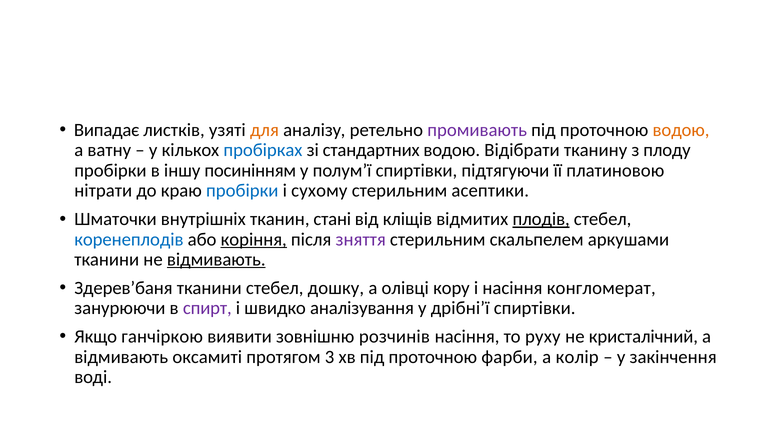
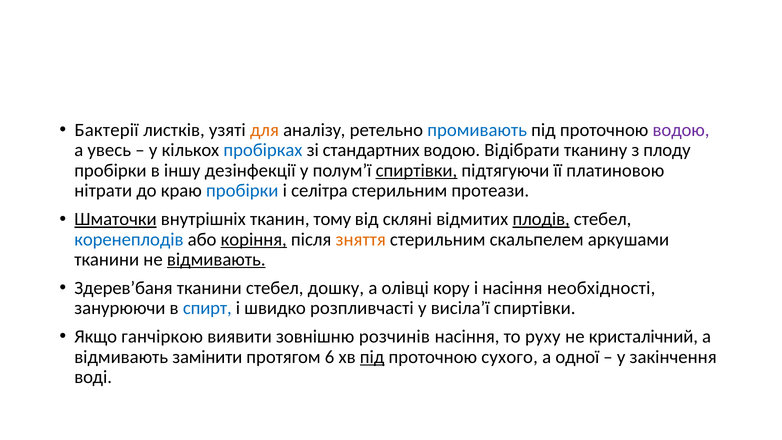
Випадає: Випадає -> Бактерії (107, 130)
промивають colour: purple -> blue (477, 130)
водою colour: orange -> purple (681, 130)
ватну: ватну -> увесь (109, 150)
посинінням: посинінням -> дезінфекції (250, 170)
спиртівки underline: none -> present (416, 170)
сухому: сухому -> селітра (319, 191)
асептики: асептики -> протеази (490, 191)
Шматочки underline: none -> present (115, 219)
стані: стані -> тому (332, 219)
кліщів: кліщів -> скляні (407, 219)
зняття colour: purple -> orange (361, 239)
конгломерат: конгломерат -> необхідності (601, 288)
спирт colour: purple -> blue (207, 308)
аналізування: аналізування -> розпливчасті (362, 308)
дрібні’ї: дрібні’ї -> висіла’ї (460, 308)
оксамиті: оксамиті -> замінити (207, 357)
3: 3 -> 6 (330, 357)
під underline: none -> present (372, 357)
фарби: фарби -> сухого (510, 357)
колір: колір -> одної (577, 357)
